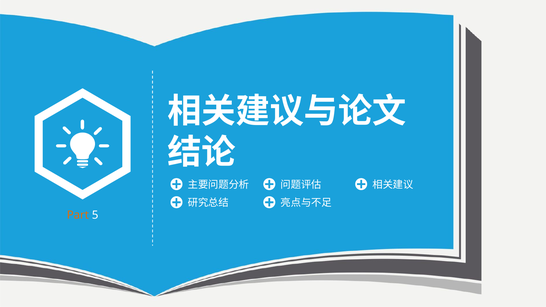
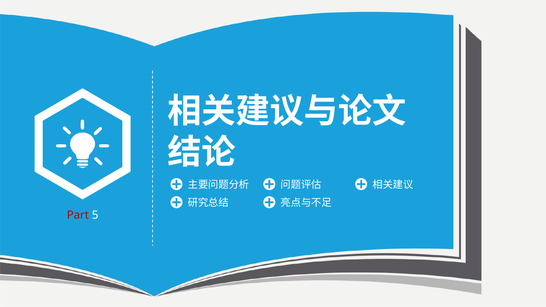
Part colour: orange -> red (78, 215)
